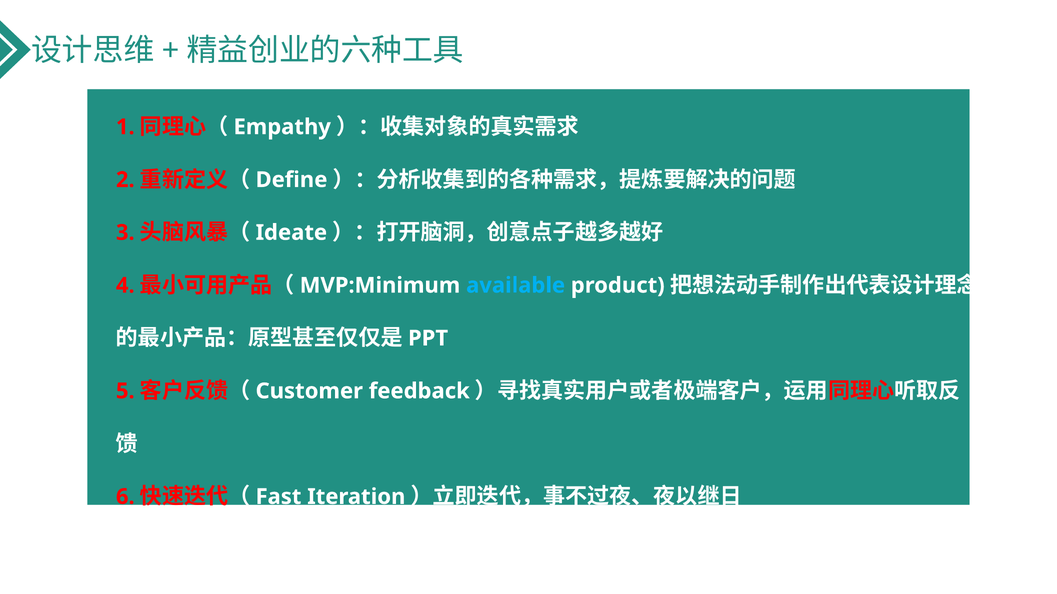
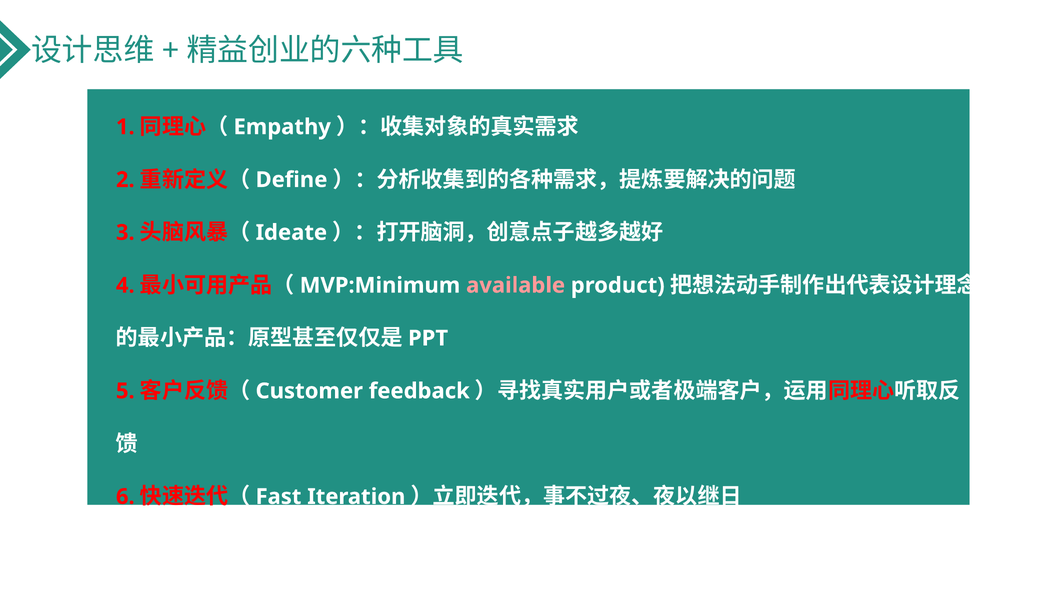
available colour: light blue -> pink (516, 286)
